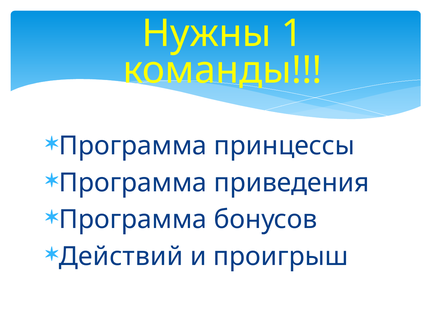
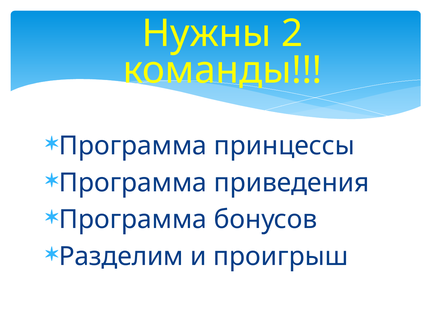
1: 1 -> 2 (292, 33)
Действий: Действий -> Разделим (121, 257)
